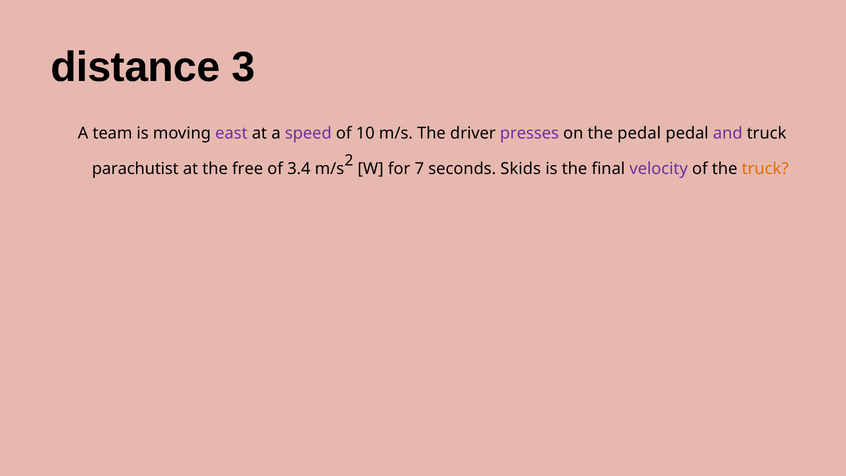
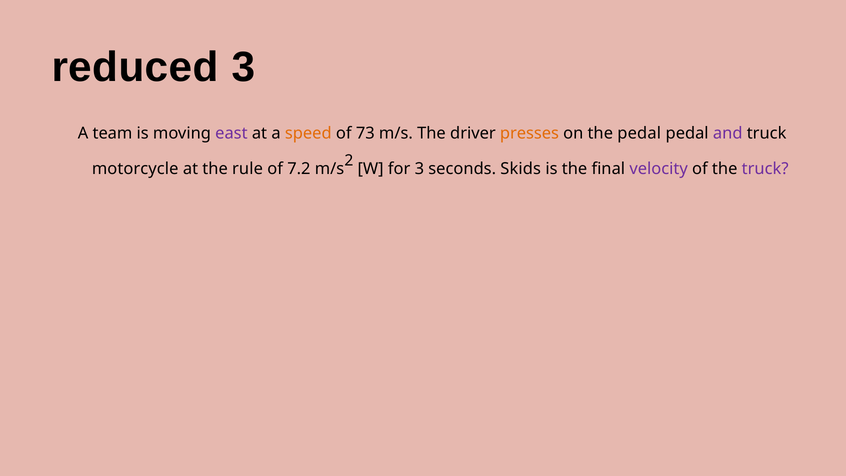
distance: distance -> reduced (135, 67)
speed colour: purple -> orange (308, 133)
10: 10 -> 73 (365, 133)
presses colour: purple -> orange (529, 133)
parachutist: parachutist -> motorcycle (135, 169)
free: free -> rule (248, 169)
3.4: 3.4 -> 7.2 (299, 169)
for 7: 7 -> 3 (419, 169)
truck colour: orange -> purple (765, 169)
